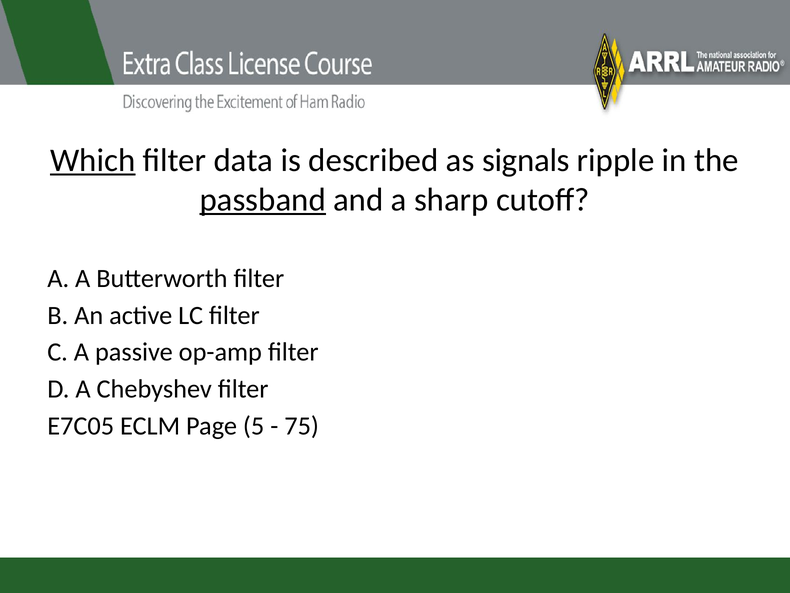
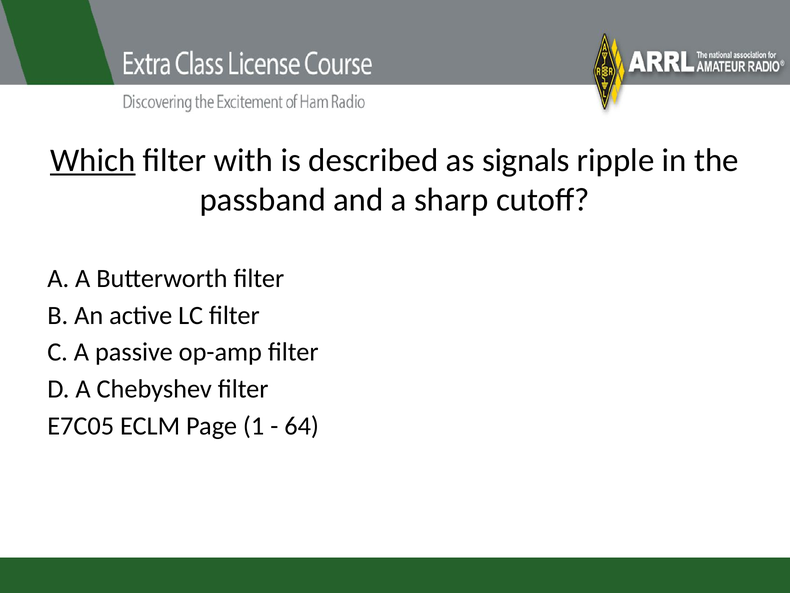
data: data -> with (243, 160)
passband underline: present -> none (263, 200)
5: 5 -> 1 (254, 426)
75: 75 -> 64 (302, 426)
